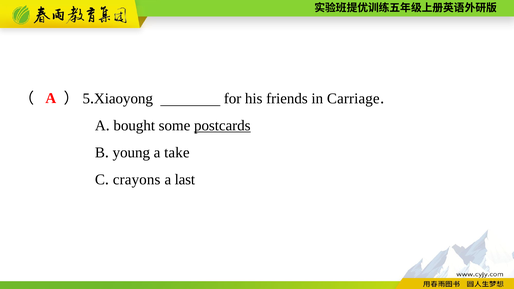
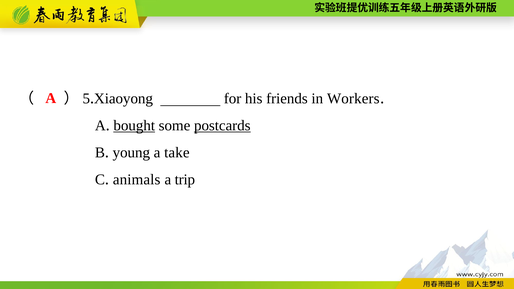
Carriage: Carriage -> Workers (353, 99)
bought underline: none -> present (134, 126)
crayons: crayons -> animals (137, 180)
last: last -> trip (185, 180)
